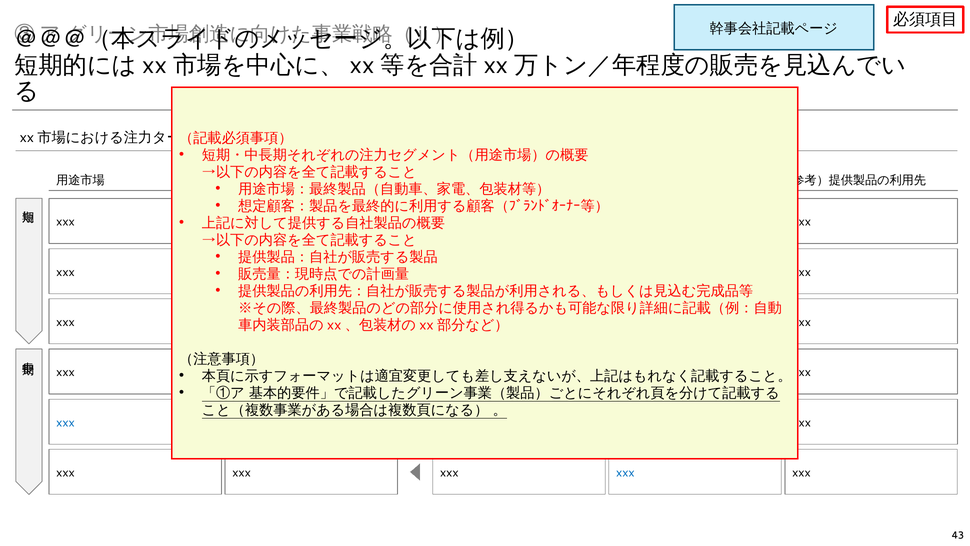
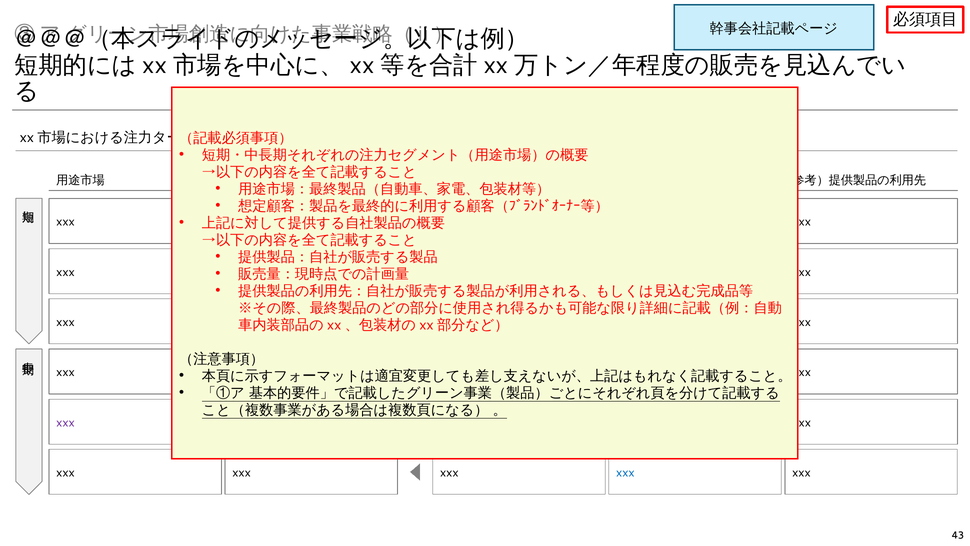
xxx colour: blue -> purple (66, 422)
